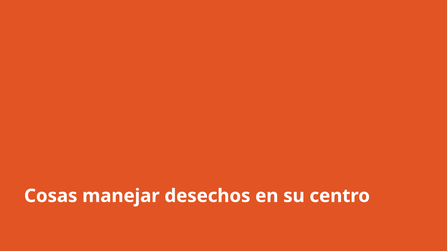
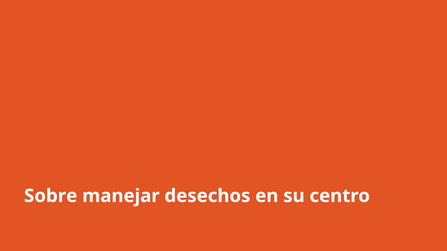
Cosas: Cosas -> Sobre (51, 196)
